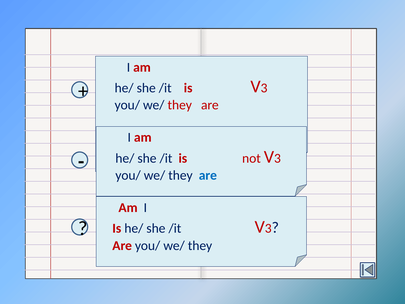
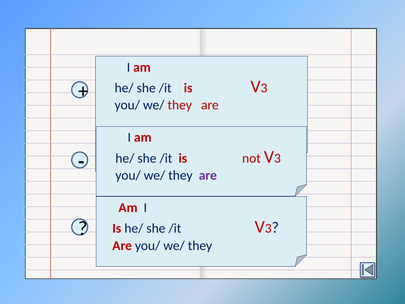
are colour: blue -> purple (208, 175)
